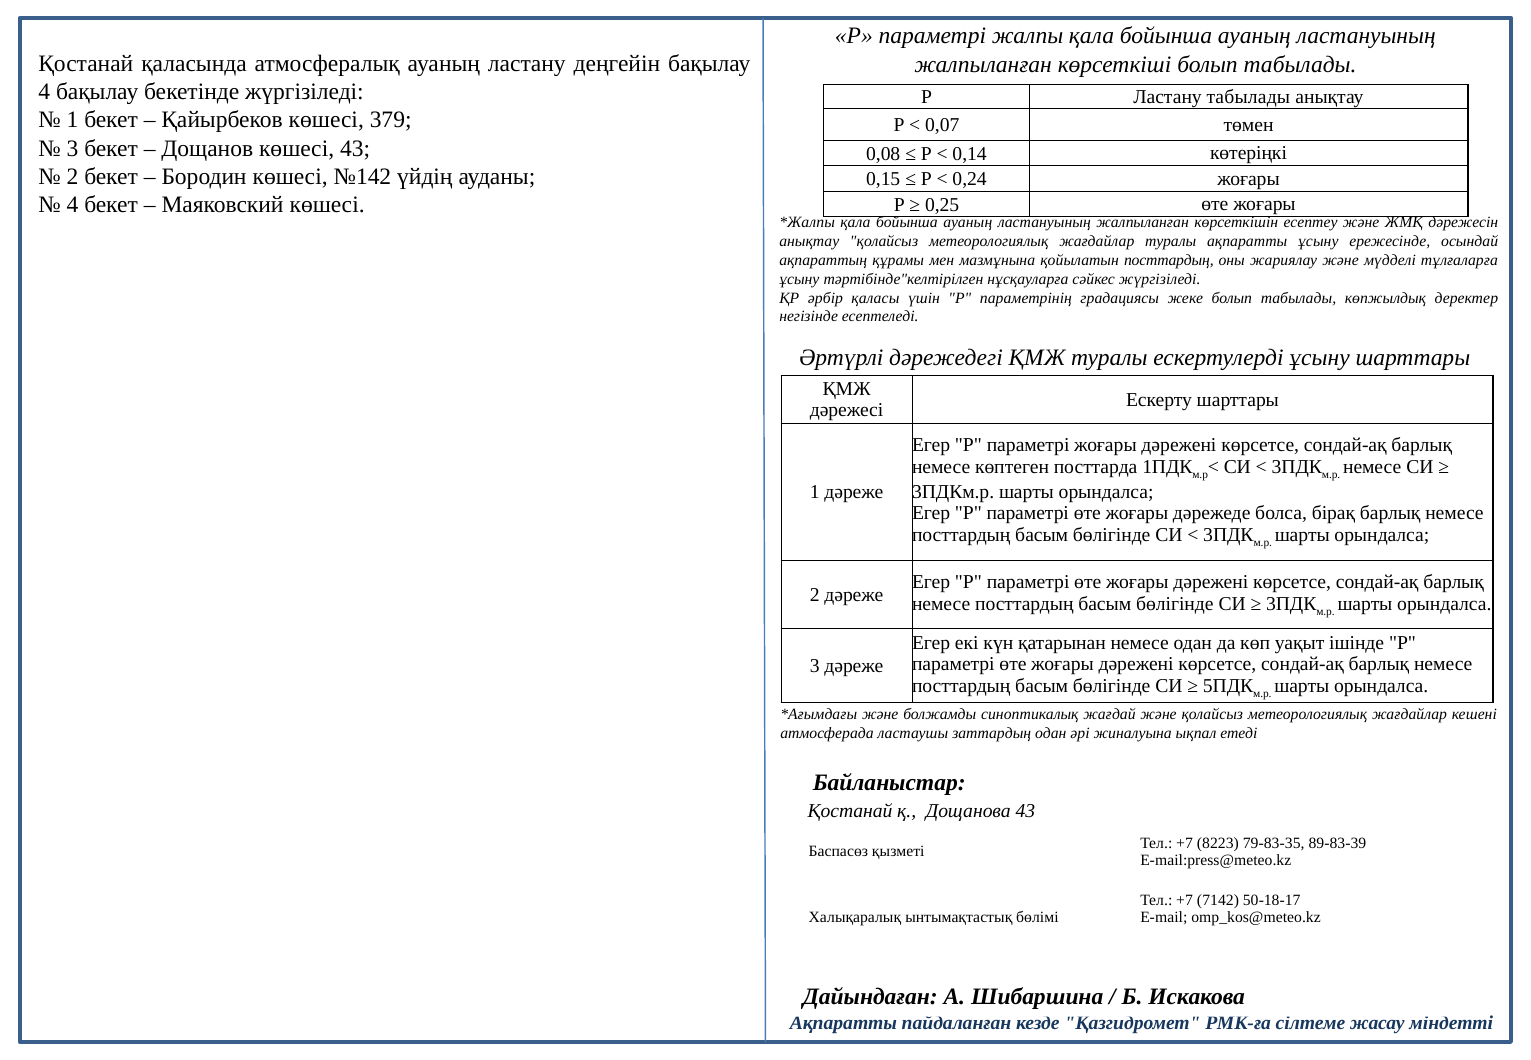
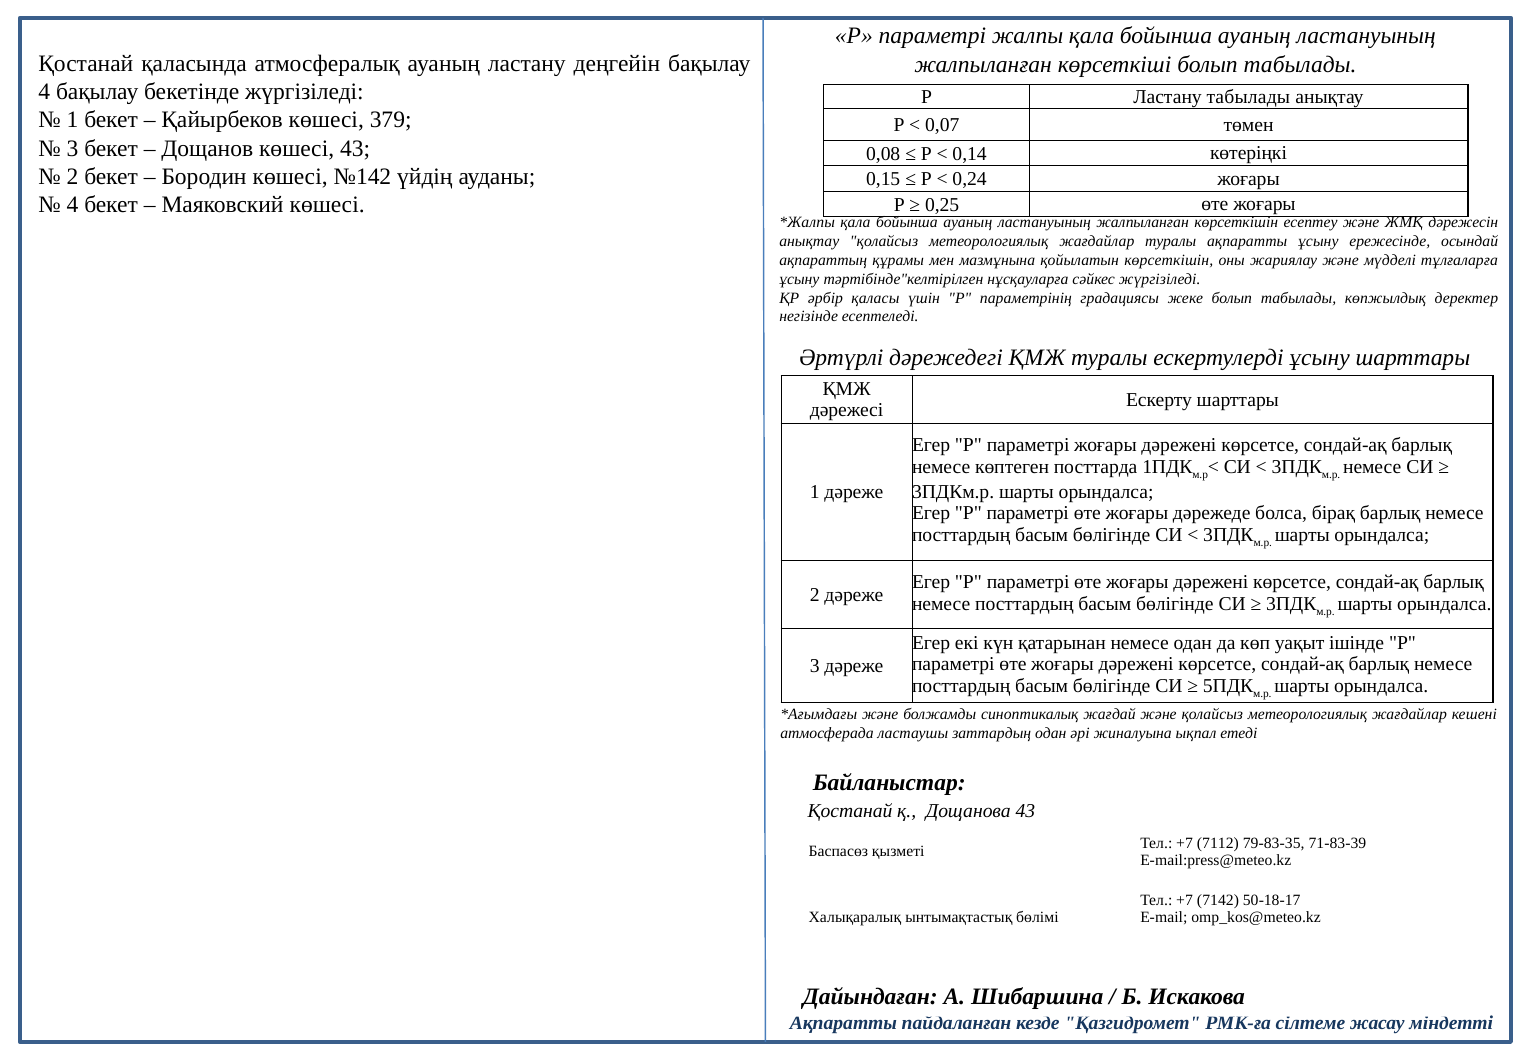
қойылатын посттардың: посттардың -> көрсеткішін (1169, 260)
8223: 8223 -> 7112 (1218, 843)
89-83-39: 89-83-39 -> 71-83-39 (1337, 843)
